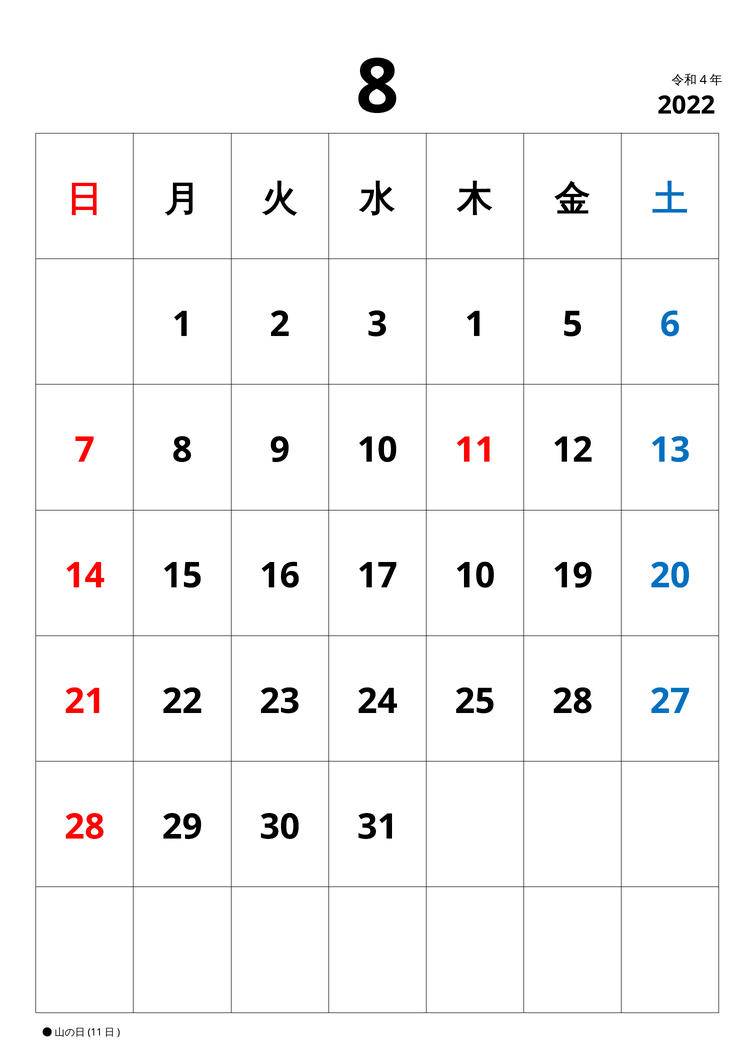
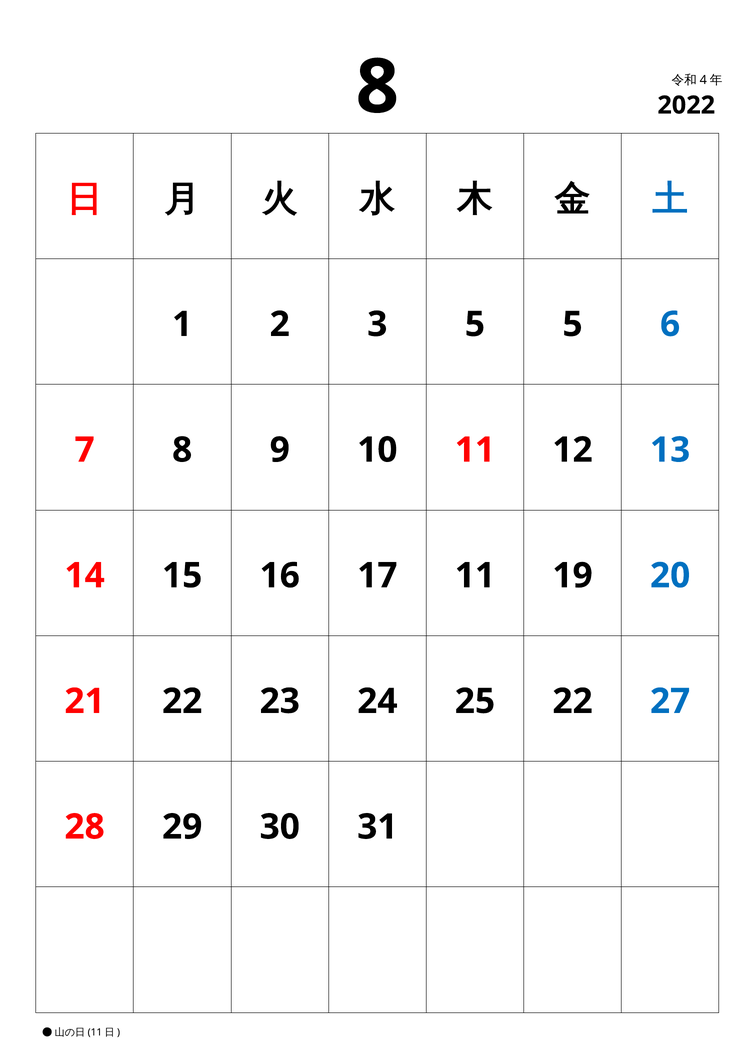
3 1: 1 -> 5 (475, 325)
17 10: 10 -> 11 (475, 576)
25 28: 28 -> 22 (573, 702)
